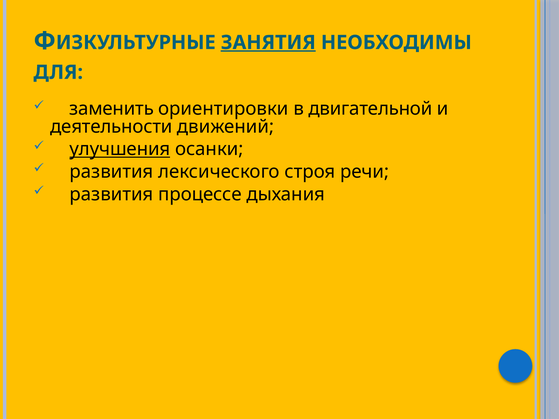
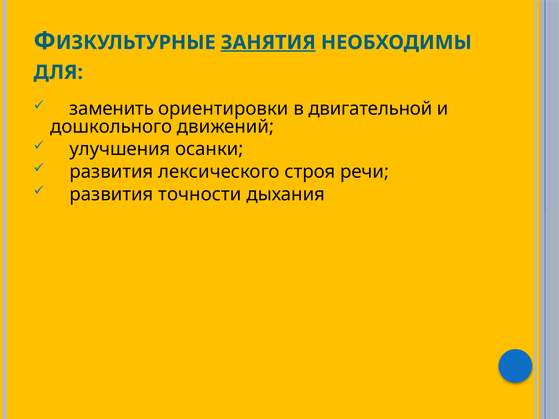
деятельности: деятельности -> дошкольного (111, 127)
улучшения underline: present -> none (120, 149)
процессе: процессе -> точности (200, 194)
